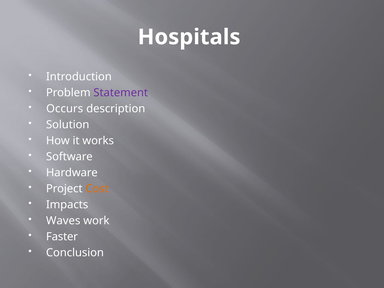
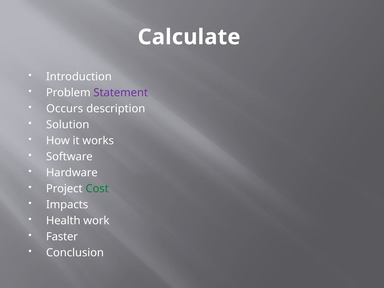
Hospitals: Hospitals -> Calculate (189, 37)
Cost colour: orange -> green (97, 189)
Waves: Waves -> Health (63, 221)
